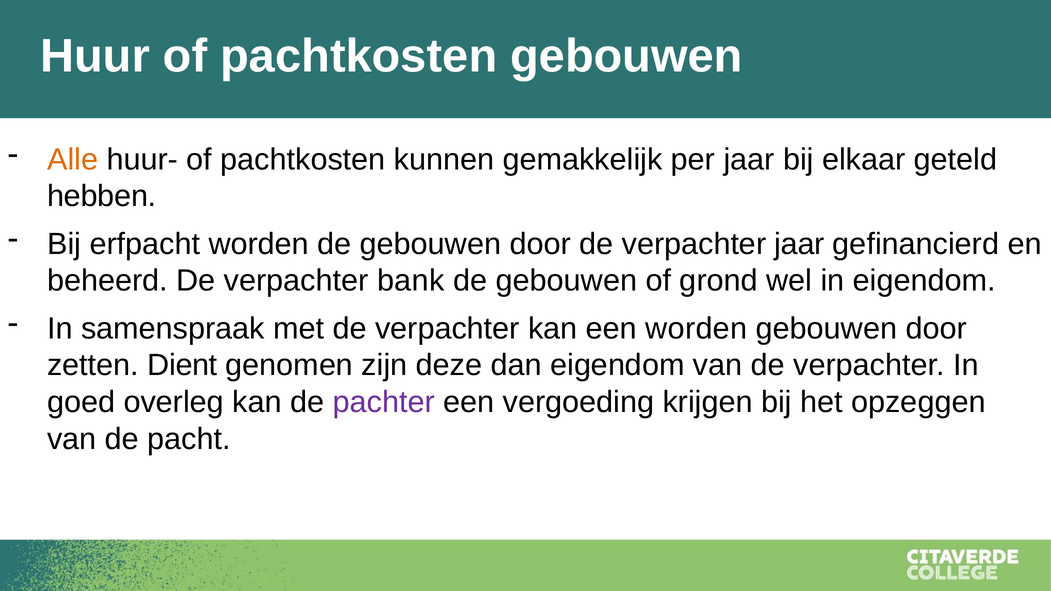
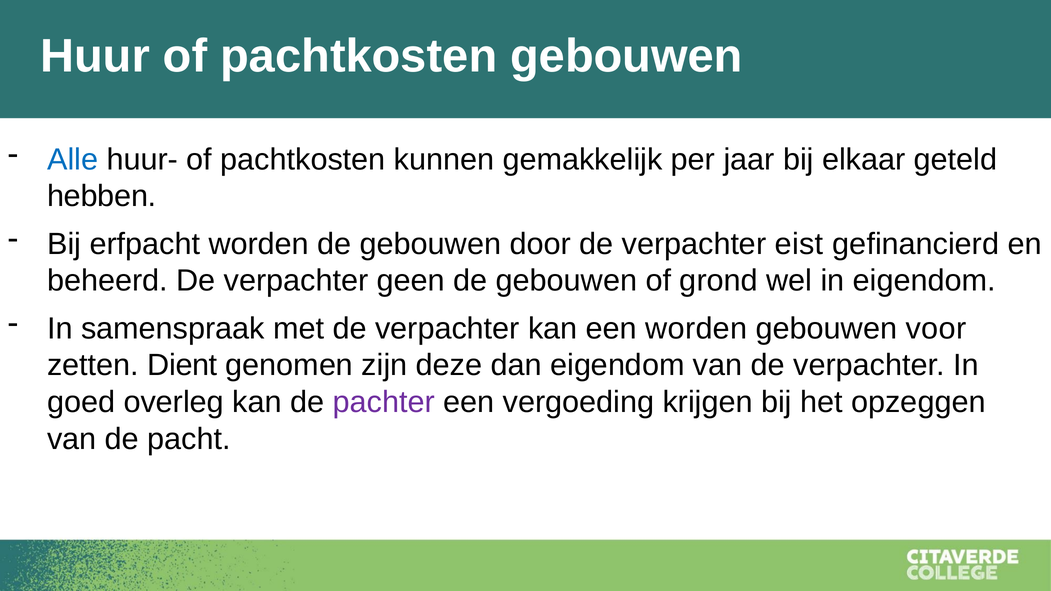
Alle colour: orange -> blue (73, 160)
verpachter jaar: jaar -> eist (799, 244)
bank: bank -> geen (411, 281)
door: door -> voor (936, 329)
